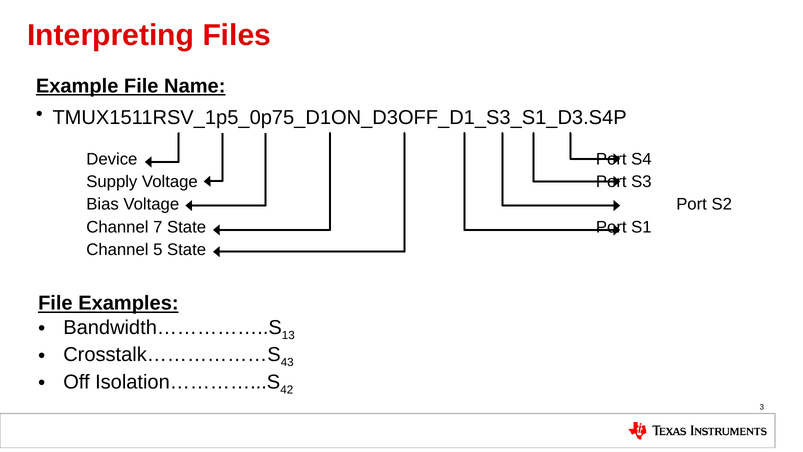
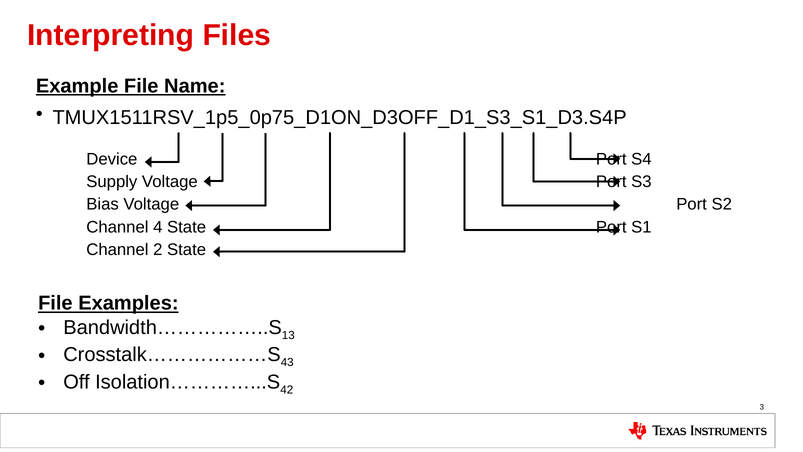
7: 7 -> 4 (158, 227)
5: 5 -> 2 (158, 249)
